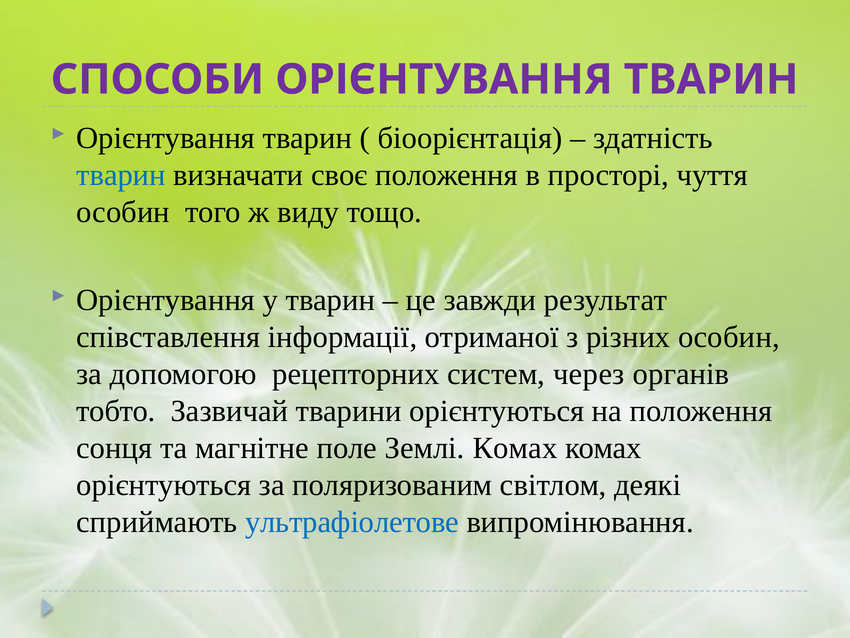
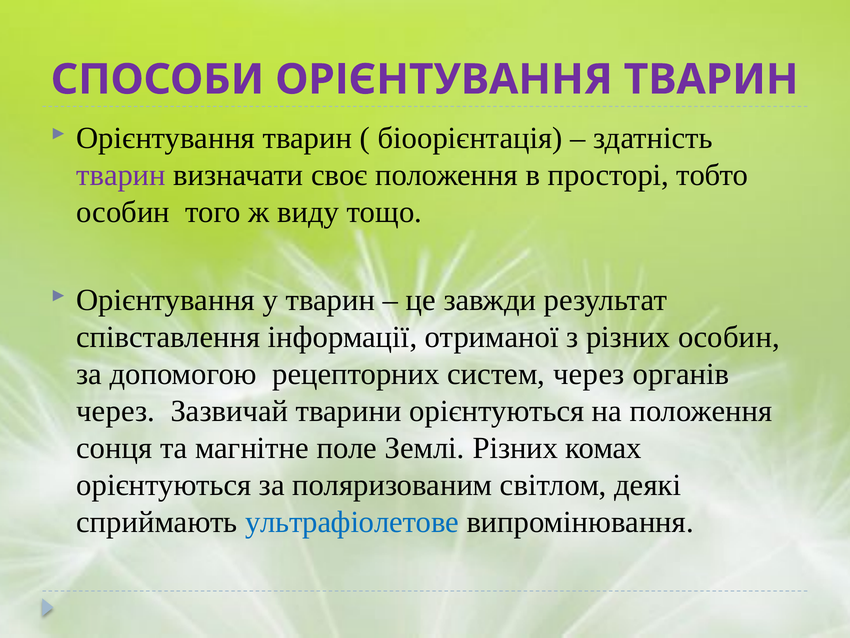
тварин colour: blue -> purple (121, 175)
чуття: чуття -> тобто (712, 175)
тобто: тобто -> через (116, 411)
Землі Комах: Комах -> Різних (515, 448)
